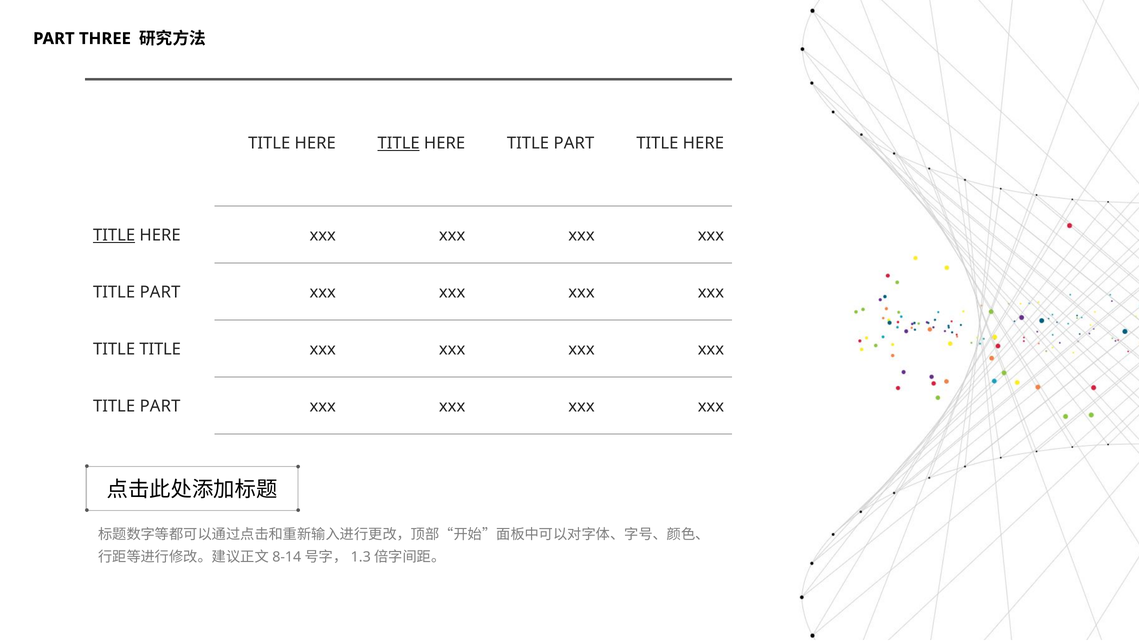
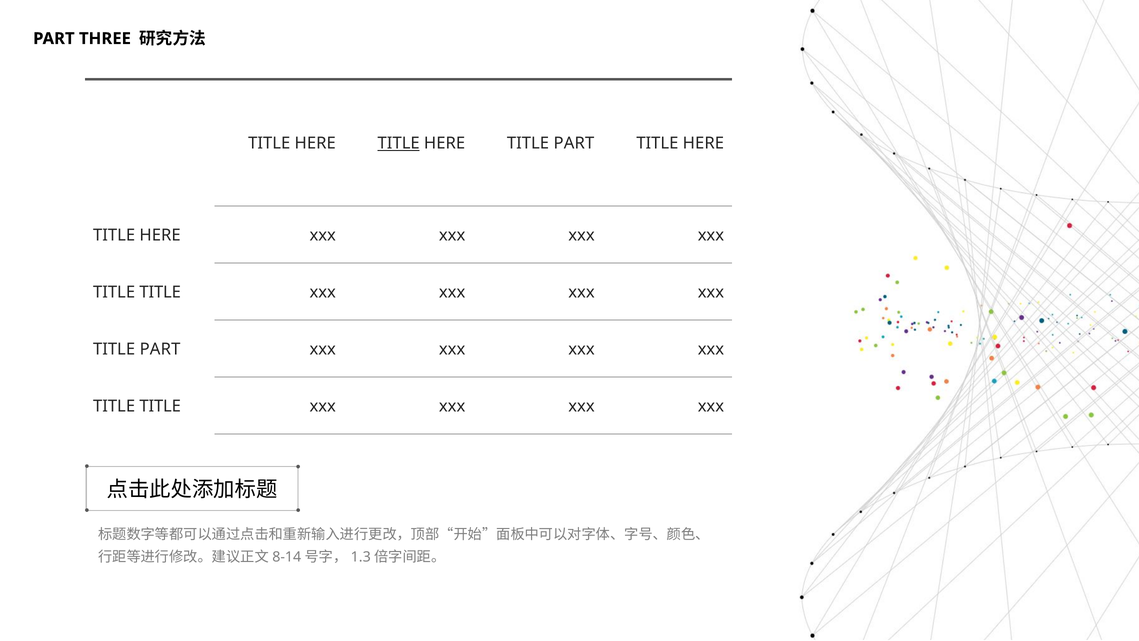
TITLE underline: present -> none (114, 235)
PART: PART -> TITLE (160, 292)
TITLE: TITLE -> PART (160, 349)
PART: PART -> TITLE (160, 406)
